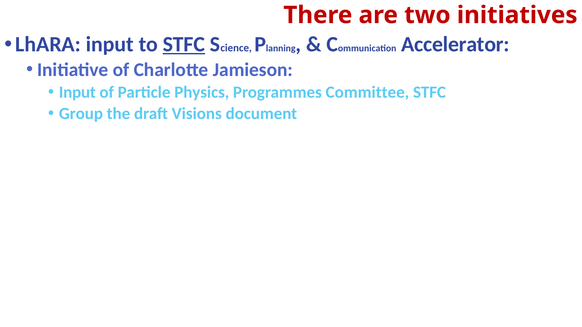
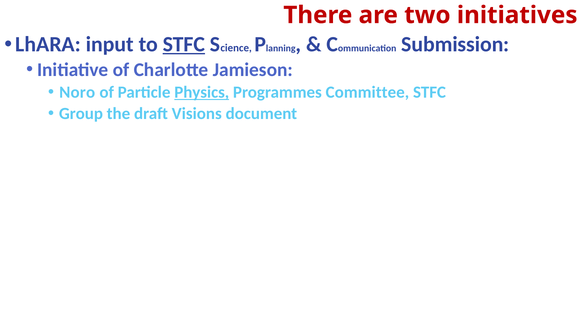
Accelerator: Accelerator -> Submission (455, 44)
Input: Input -> Noro (77, 92)
Physics underline: none -> present (202, 92)
